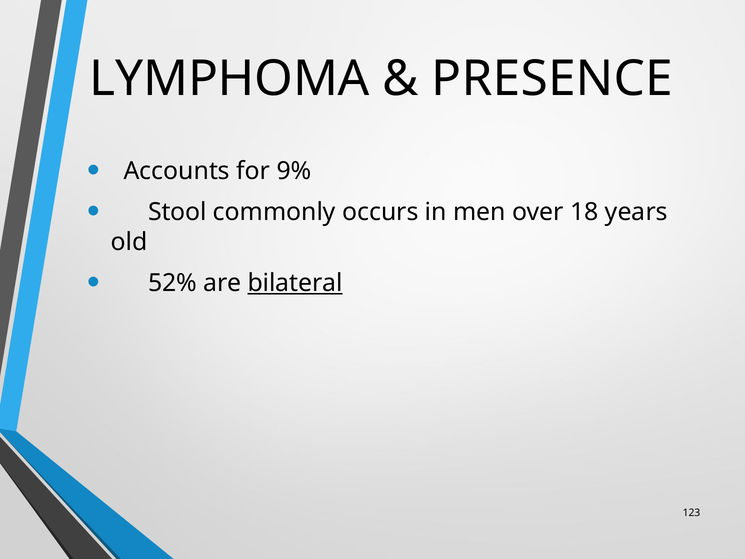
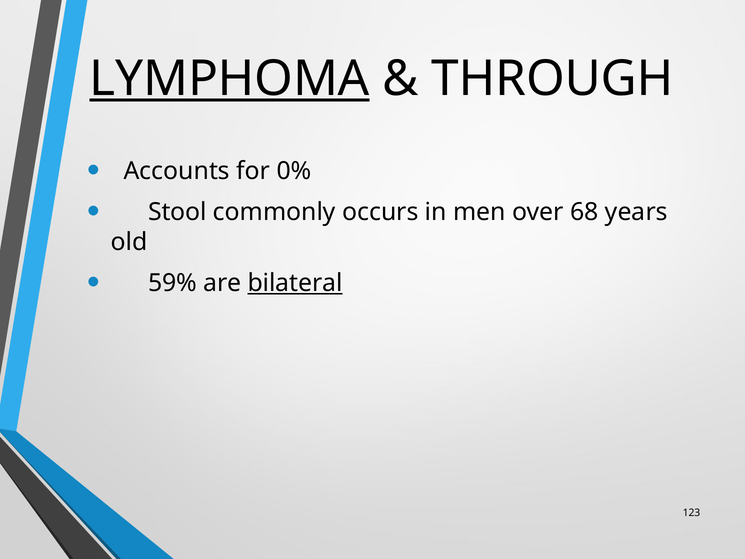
LYMPHOMA underline: none -> present (230, 79)
PRESENCE: PRESENCE -> THROUGH (552, 79)
9%: 9% -> 0% (294, 171)
18: 18 -> 68 (584, 212)
52%: 52% -> 59% (172, 283)
